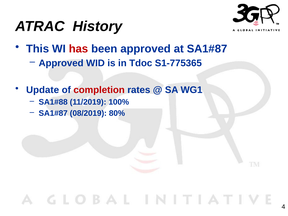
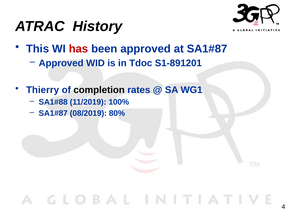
S1-775365: S1-775365 -> S1-891201 (178, 63)
Update: Update -> Thierry (43, 90)
completion colour: red -> black (99, 90)
